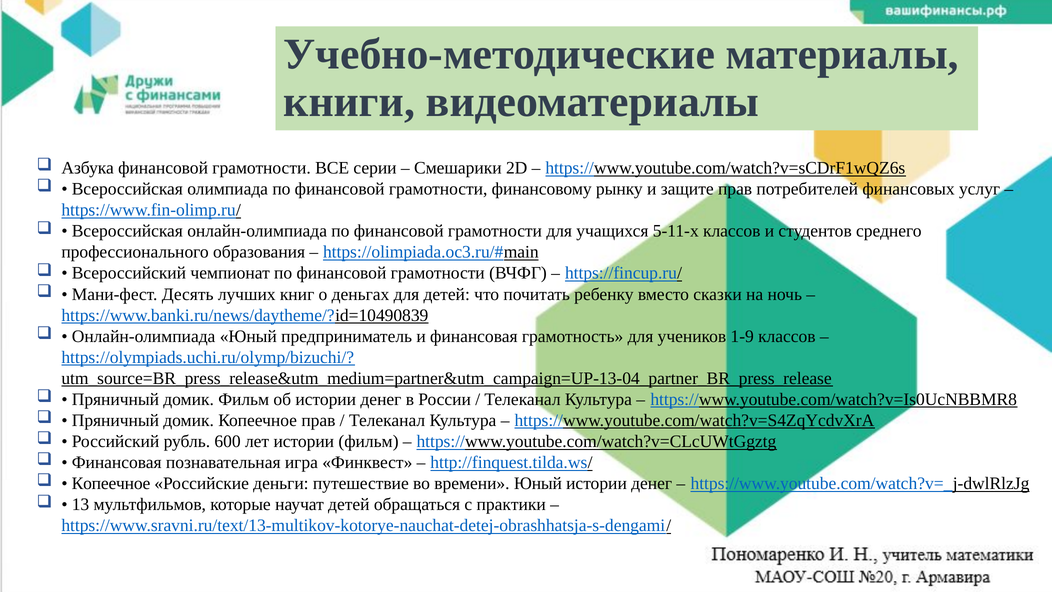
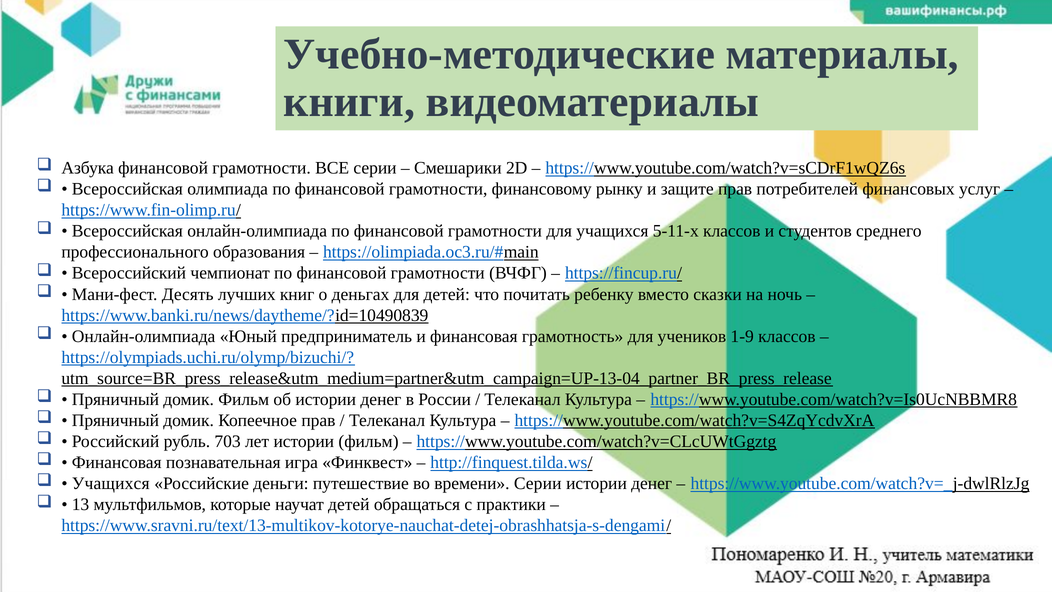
600: 600 -> 703 (228, 441)
Копеечное: Копеечное -> Учащихся (111, 483)
времени Юный: Юный -> Серии (538, 483)
